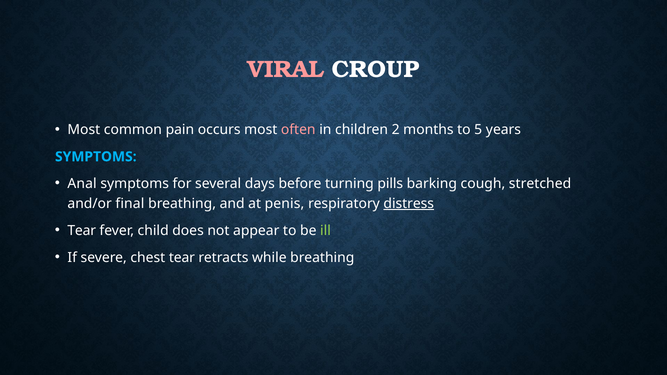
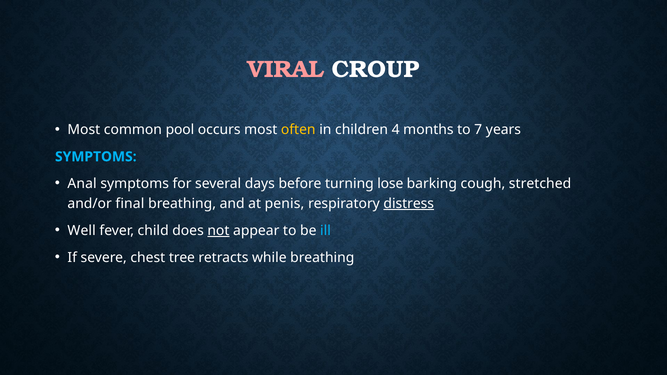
pain: pain -> pool (180, 130)
often colour: pink -> yellow (298, 130)
2: 2 -> 4 (396, 130)
5: 5 -> 7 (478, 130)
pills: pills -> lose (390, 184)
Tear: Tear -> Well (82, 231)
not underline: none -> present (218, 231)
ill colour: light green -> light blue (325, 231)
chest tear: tear -> tree (182, 258)
